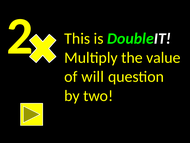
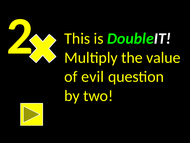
will: will -> evil (93, 76)
